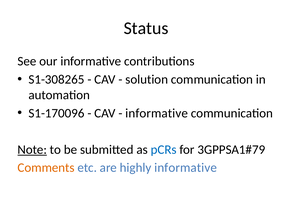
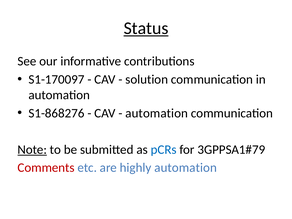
Status underline: none -> present (146, 28)
S1-308265: S1-308265 -> S1-170097 (56, 79)
S1-170096: S1-170096 -> S1-868276 (56, 113)
informative: informative -> automation (157, 113)
Comments colour: orange -> red (46, 168)
highly informative: informative -> automation (186, 168)
